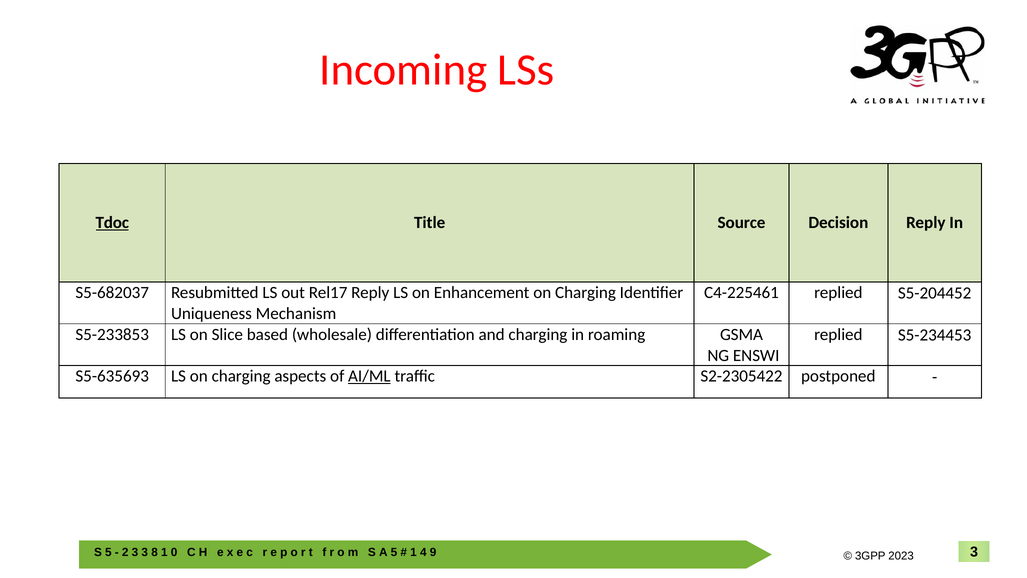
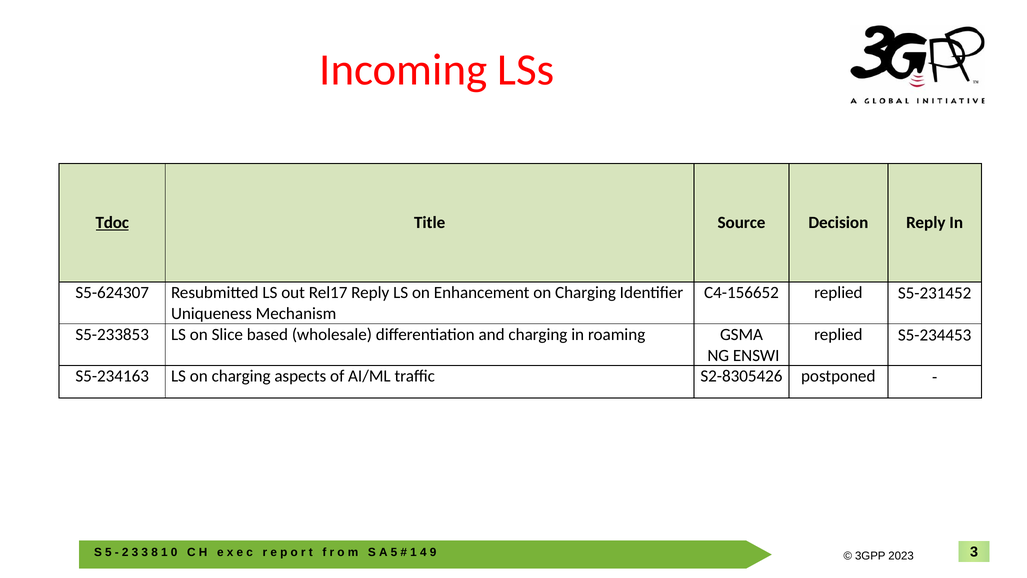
S5-682037: S5-682037 -> S5-624307 (112, 292)
C4-225461: C4-225461 -> C4-156652 (741, 292)
S5-204452: S5-204452 -> S5-231452 (935, 293)
S5-635693: S5-635693 -> S5-234163 (112, 376)
AI/ML underline: present -> none (369, 376)
S2-2305422: S2-2305422 -> S2-8305426 (741, 376)
